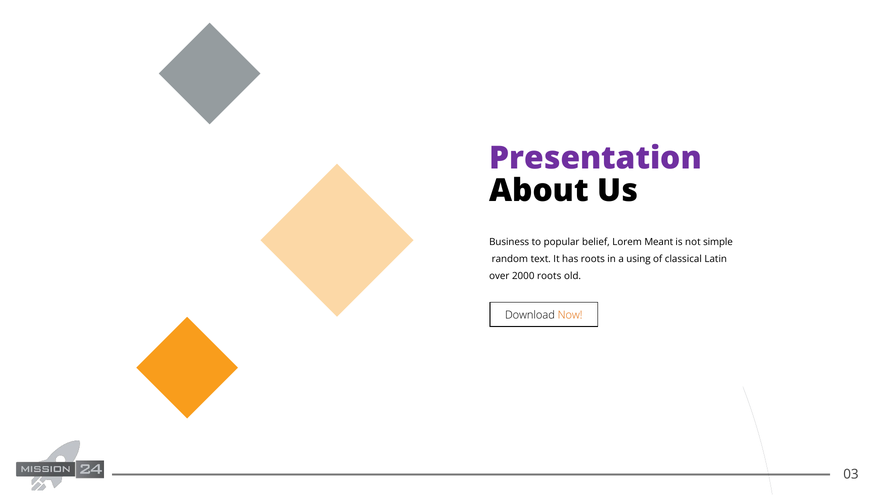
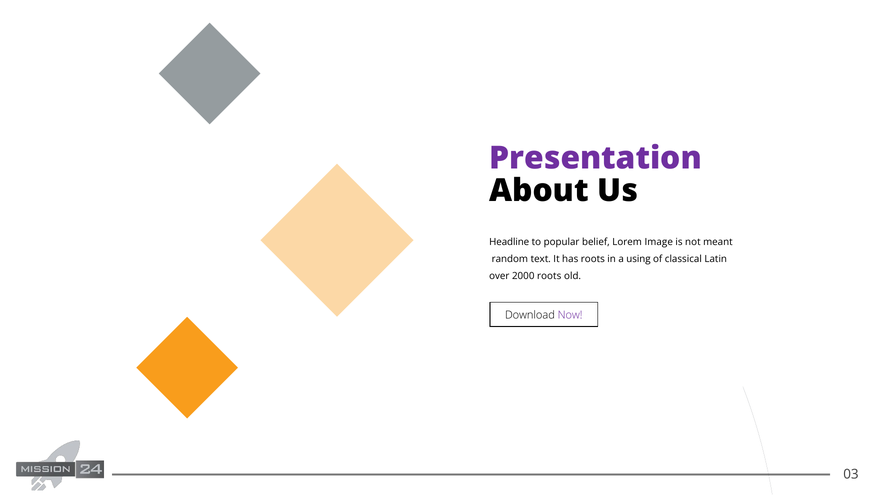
Business: Business -> Headline (509, 242)
Meant: Meant -> Image (659, 242)
simple: simple -> meant (718, 242)
Now colour: orange -> purple (570, 315)
